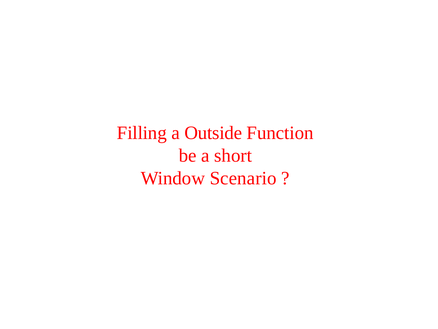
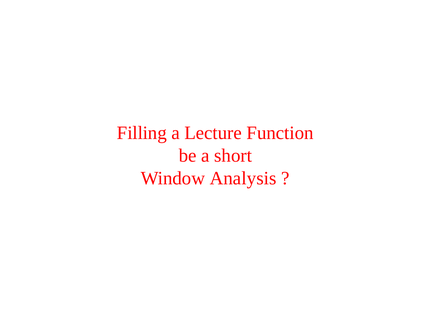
Outside: Outside -> Lecture (213, 133)
Scenario: Scenario -> Analysis (243, 178)
